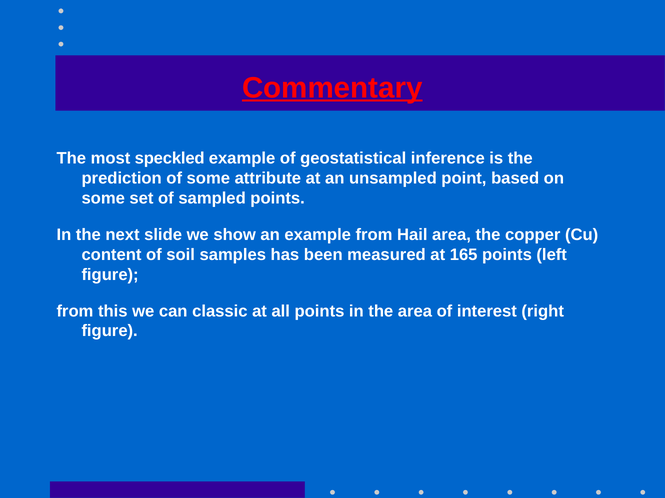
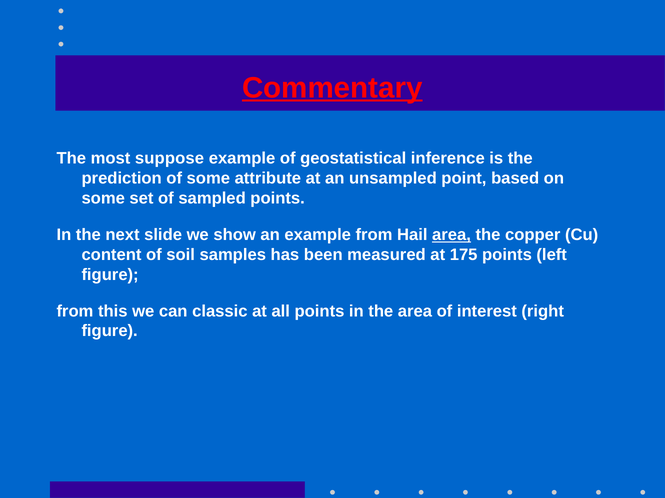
speckled: speckled -> suppose (170, 159)
area underline: none -> present (452, 235)
165: 165 -> 175 (464, 255)
